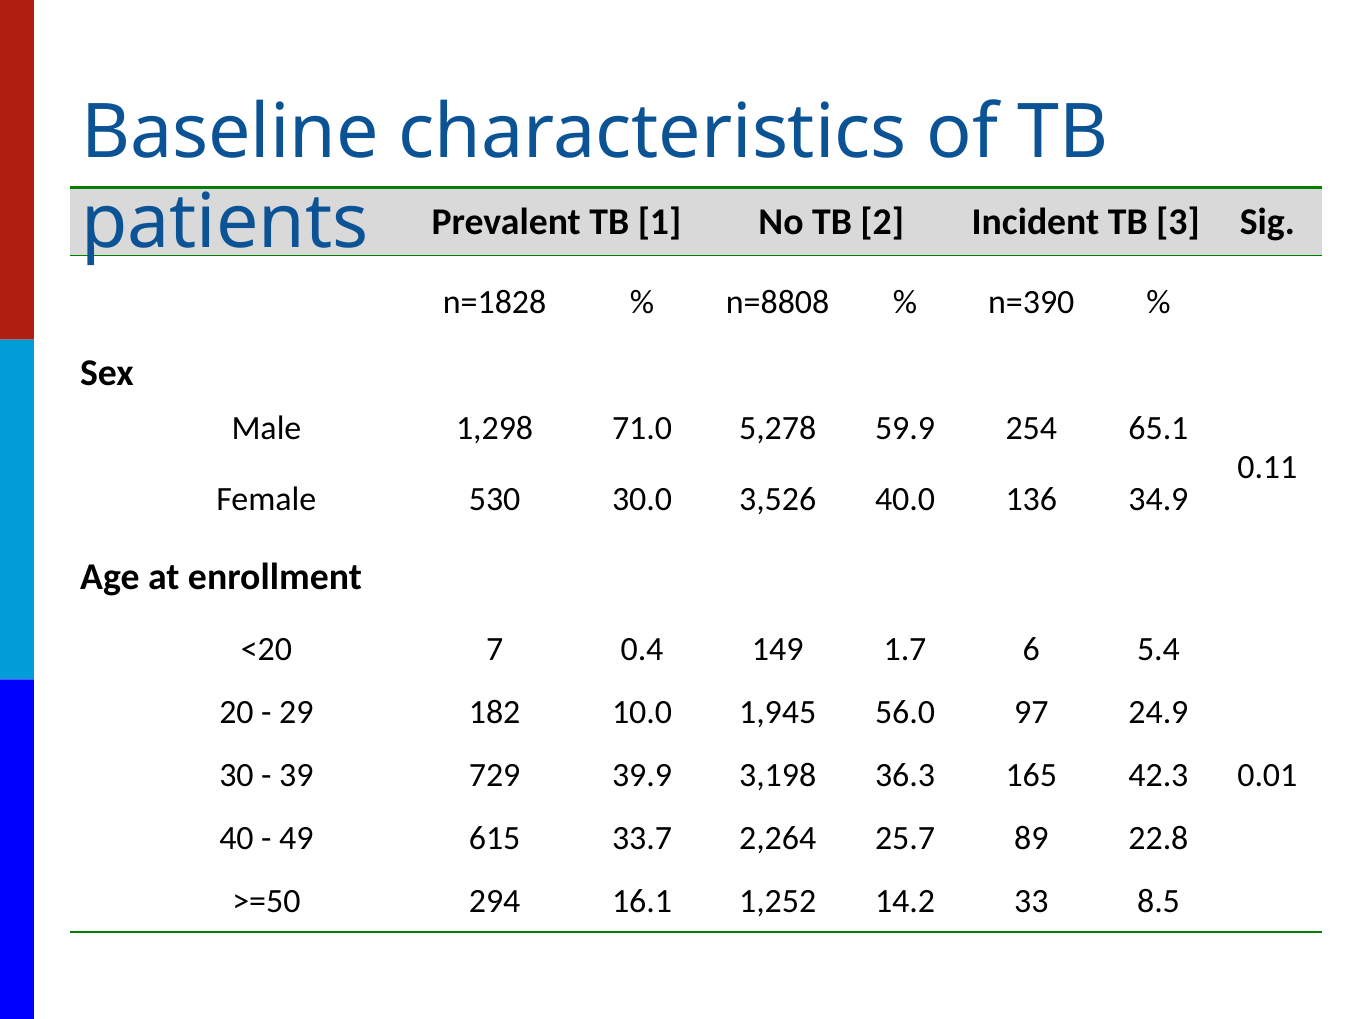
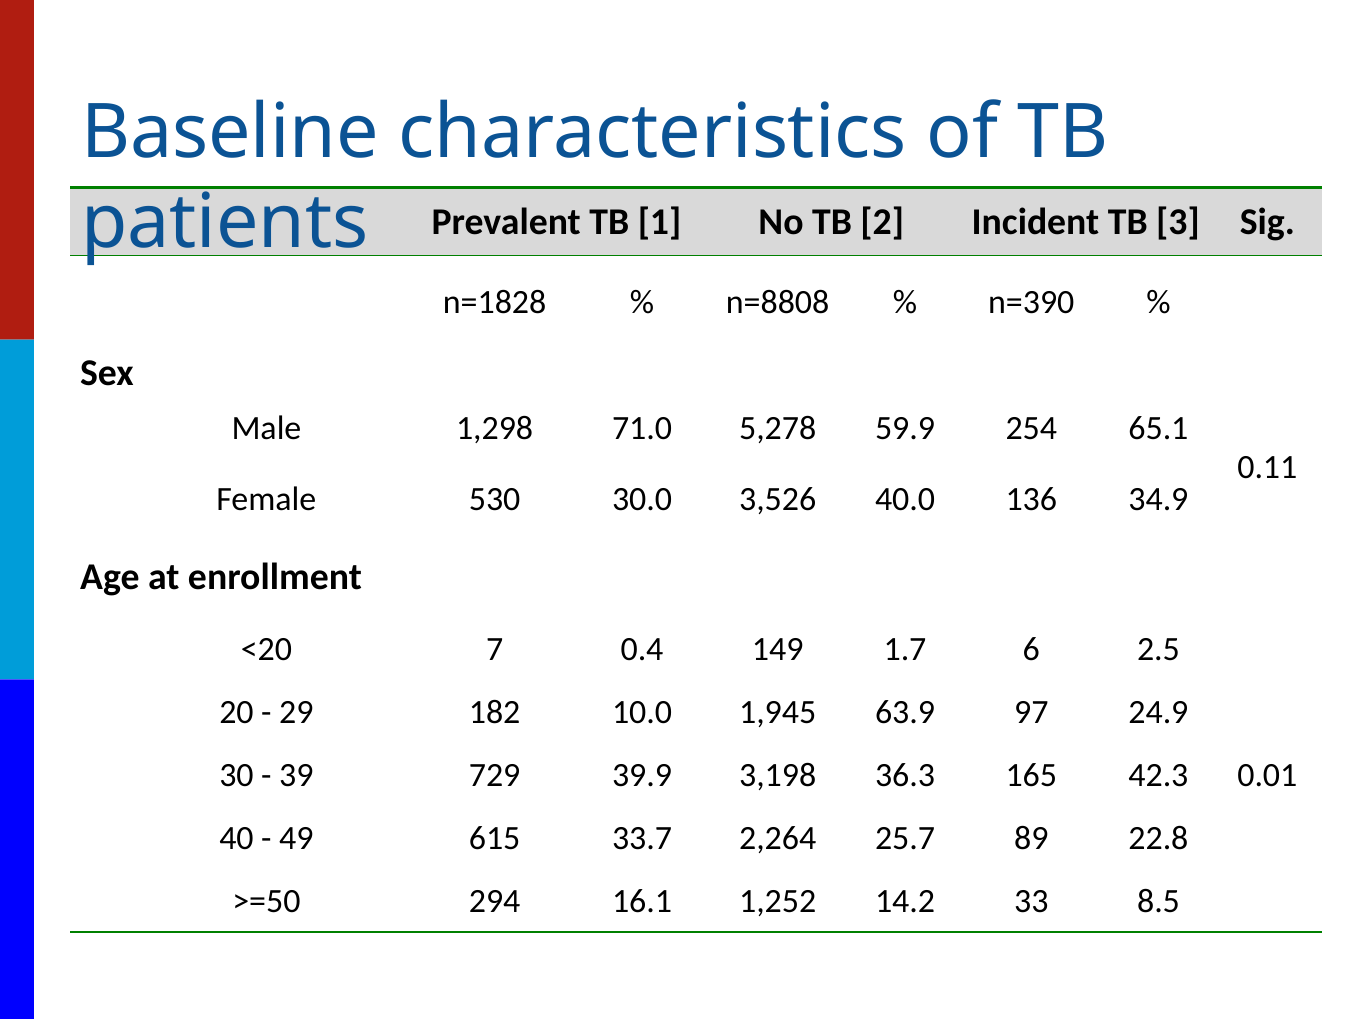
5.4: 5.4 -> 2.5 (1158, 649)
56.0: 56.0 -> 63.9 (905, 712)
